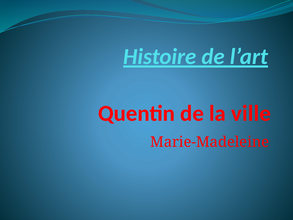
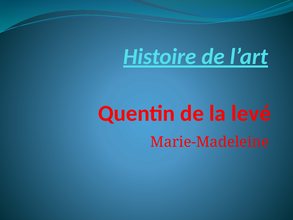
ville: ville -> levé (251, 113)
